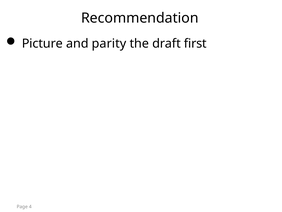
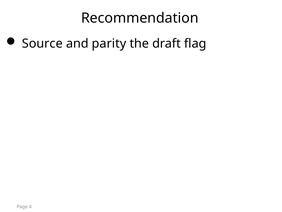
Picture: Picture -> Source (42, 43)
first: first -> flag (195, 43)
